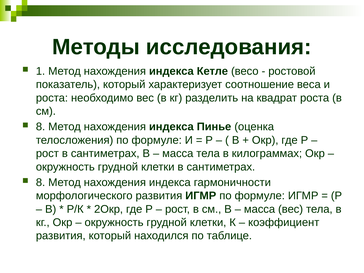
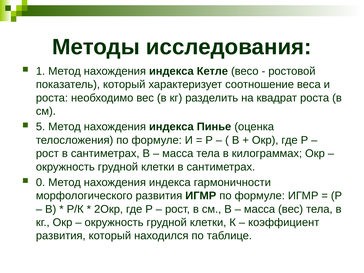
8: 8 -> 5 (41, 127)
8: 8 -> 0 (41, 182)
